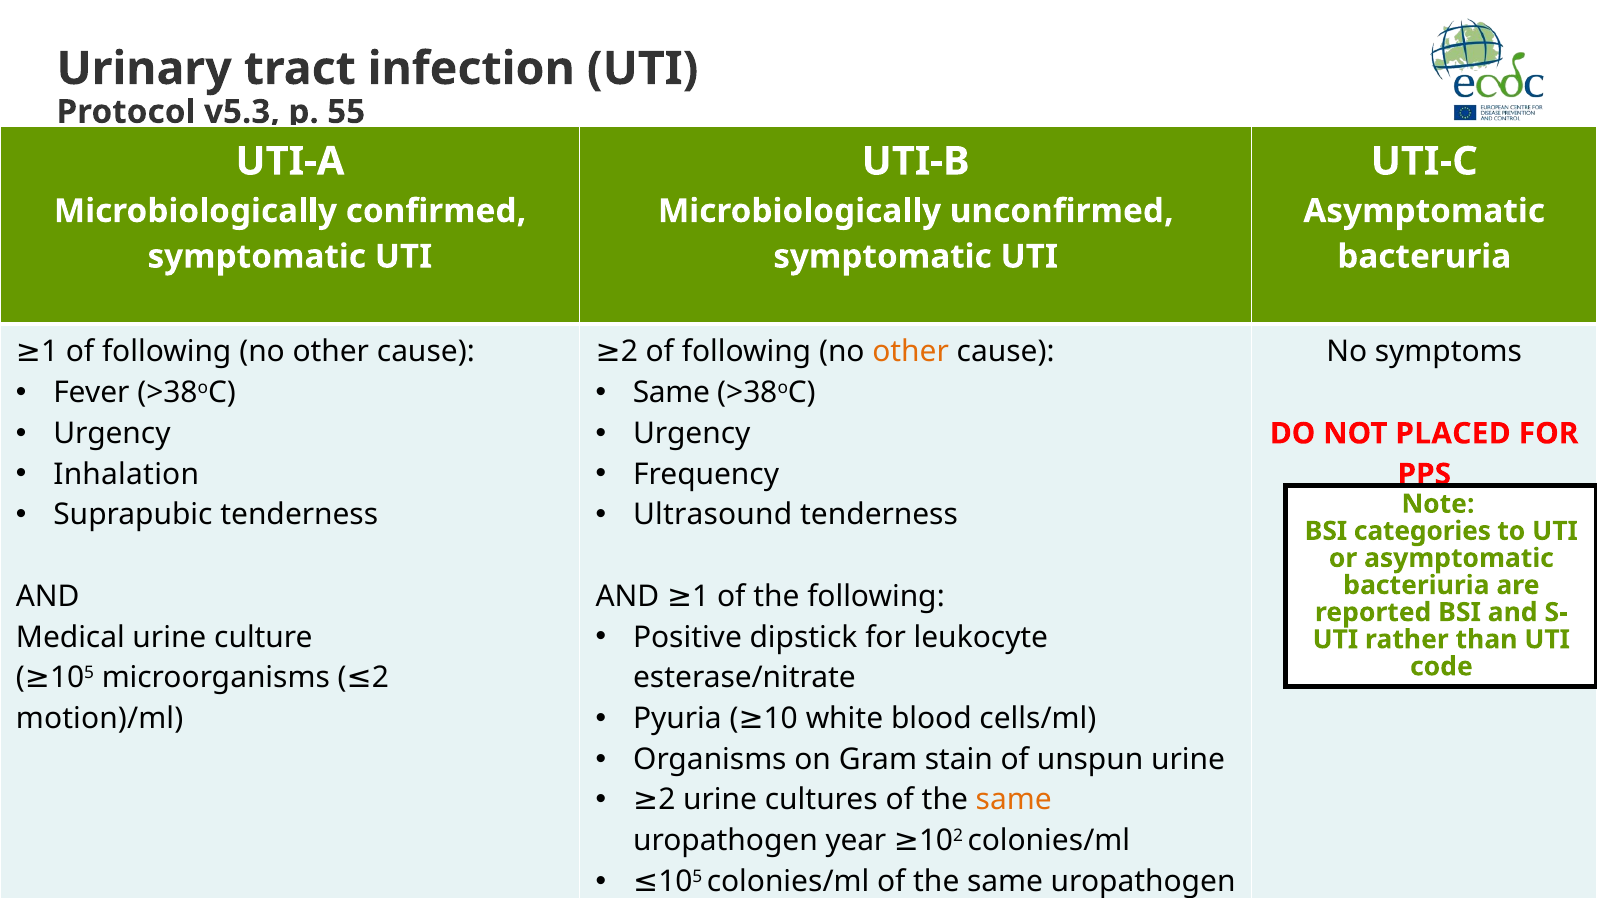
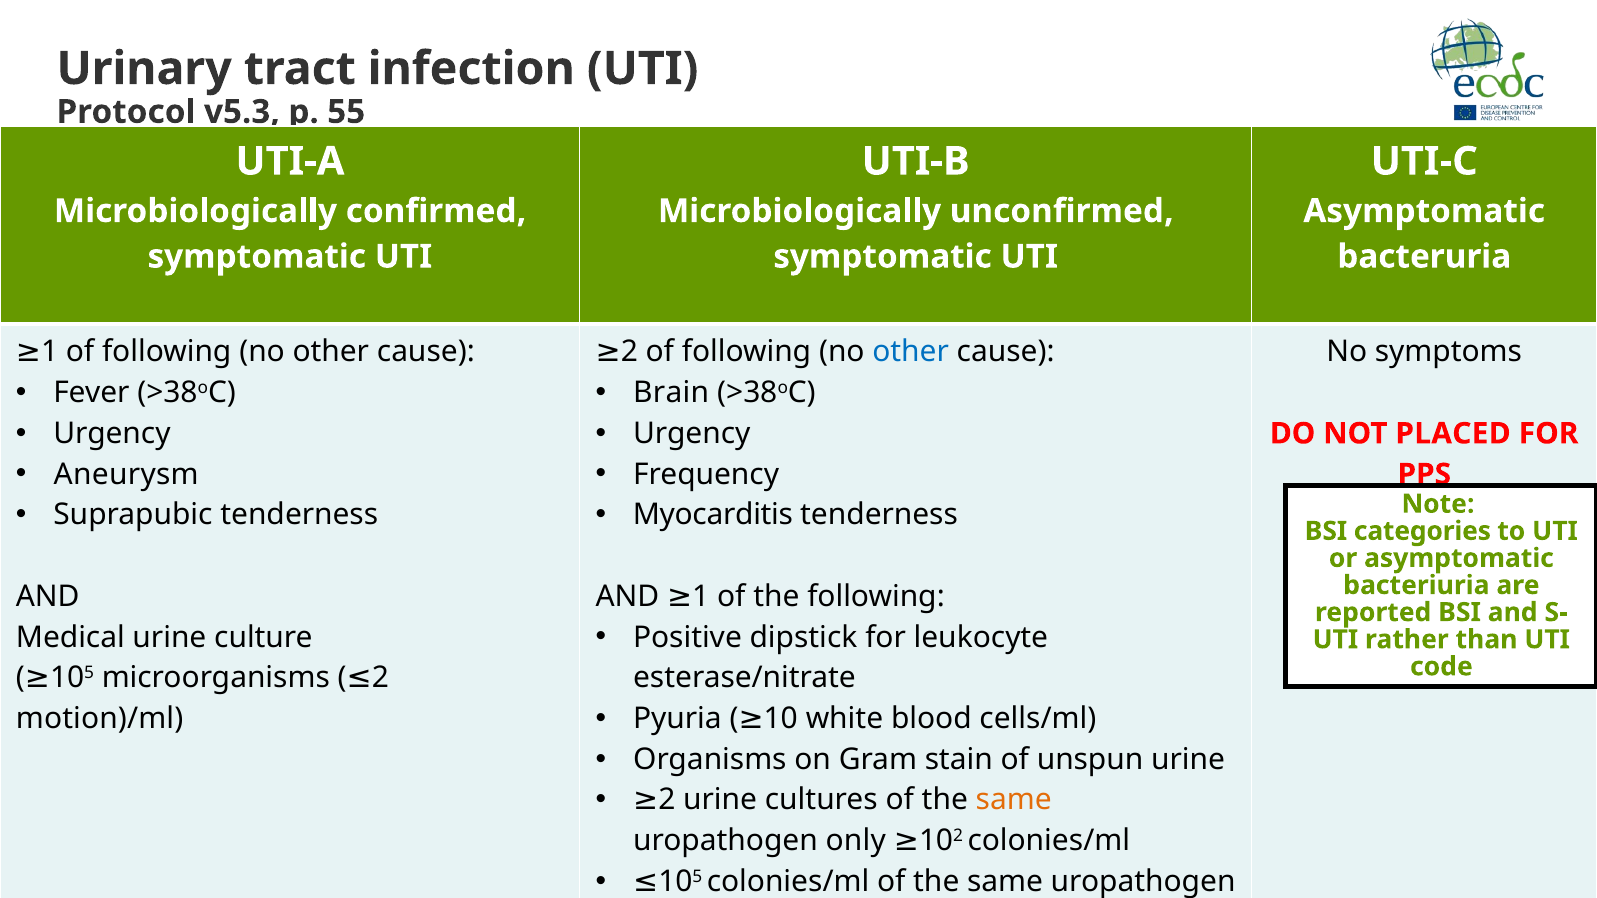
other colour: orange -> blue (911, 352)
Same: Same -> Brain (671, 393)
Inhalation: Inhalation -> Aneurysm (126, 474)
Ultrasound: Ultrasound -> Myocarditis (713, 515)
year: year -> only (856, 841)
